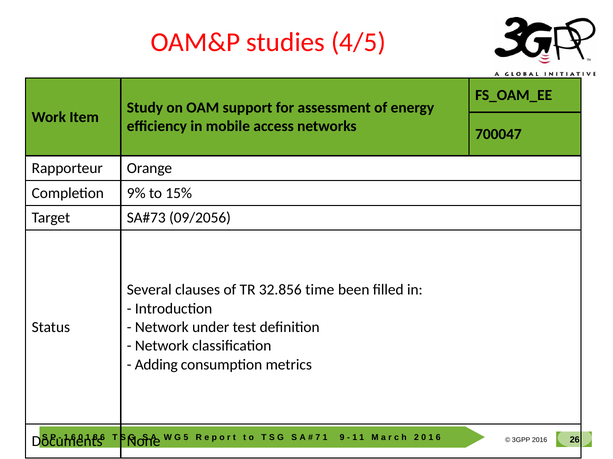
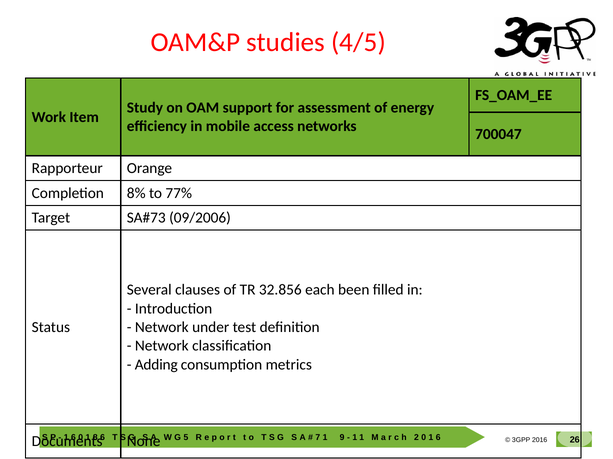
9%: 9% -> 8% (136, 193)
15%: 15% -> 77% (179, 193)
09/2056: 09/2056 -> 09/2006 (200, 218)
time: time -> each (320, 290)
